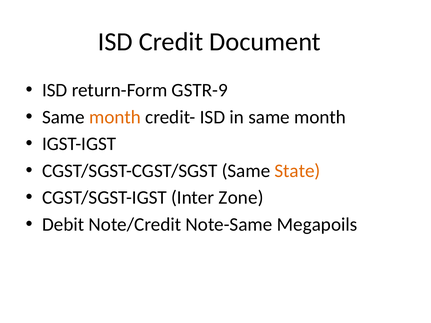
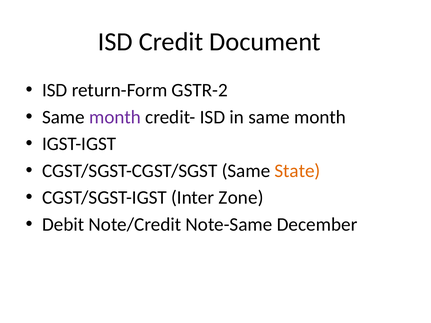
GSTR-9: GSTR-9 -> GSTR-2 (200, 90)
month colour: orange -> purple (115, 117)
Megapoils: Megapoils -> December (317, 225)
